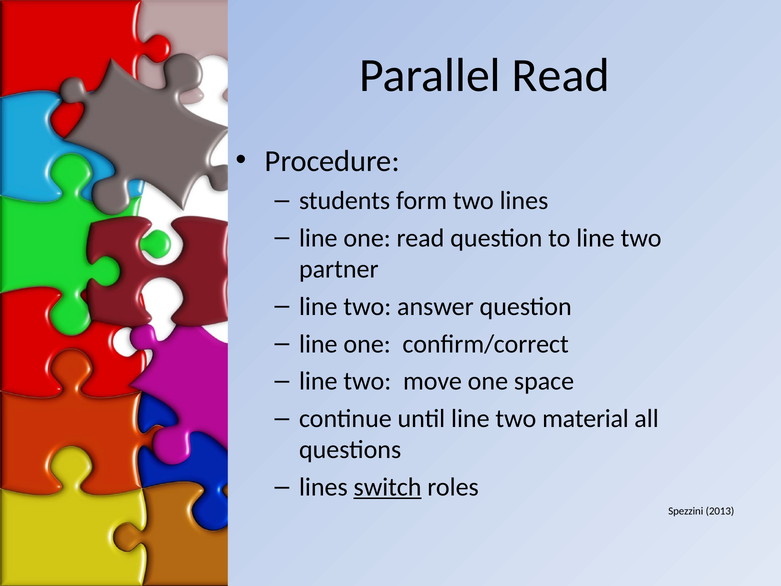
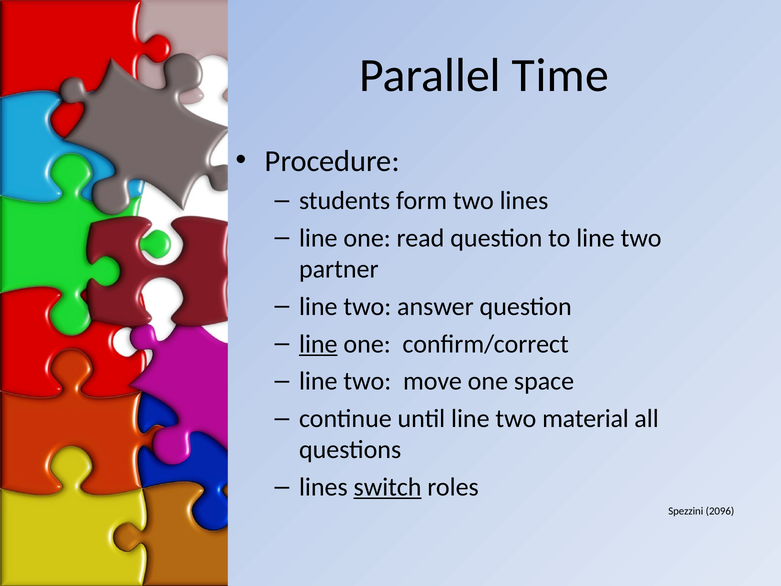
Parallel Read: Read -> Time (561, 76)
line underline: none -> present (318, 344)
2013: 2013 -> 2096 (720, 511)
